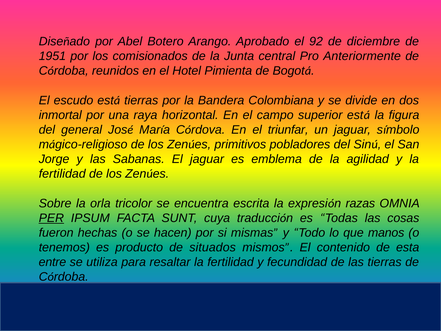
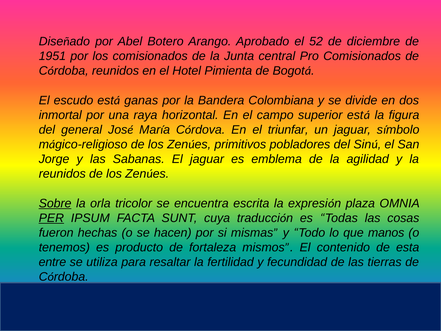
92: 92 -> 52 (316, 41)
Pro Anteriormente: Anteriormente -> Comisionados (362, 56)
está tierras: tierras -> ganas (141, 100)
fertilidad: fertilidad -> reunidos (62, 174)
Sobre underline: none -> present (55, 203)
razas: razas -> plaza (360, 203)
situados: situados -> fortaleza (213, 247)
